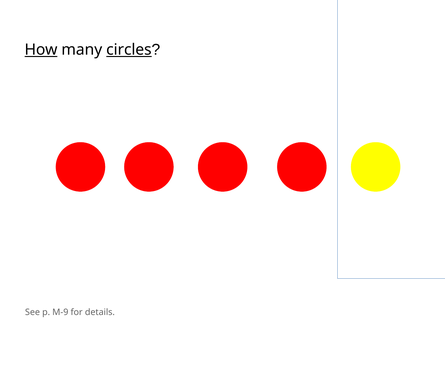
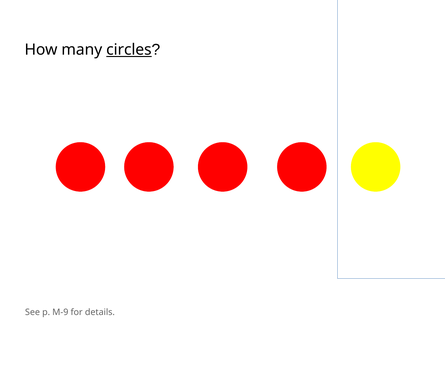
How underline: present -> none (41, 50)
